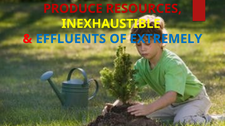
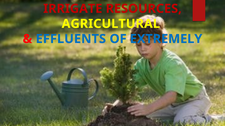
PRODUCE: PRODUCE -> IRRIGATE (73, 9)
INEXHAUSTIBLE: INEXHAUSTIBLE -> AGRICULTURAL (111, 24)
